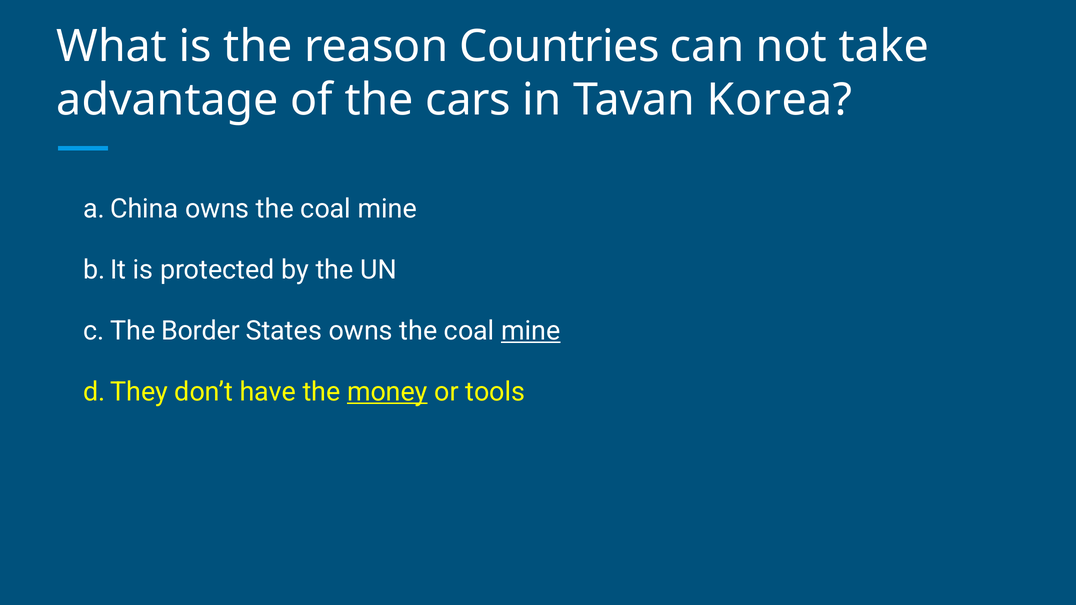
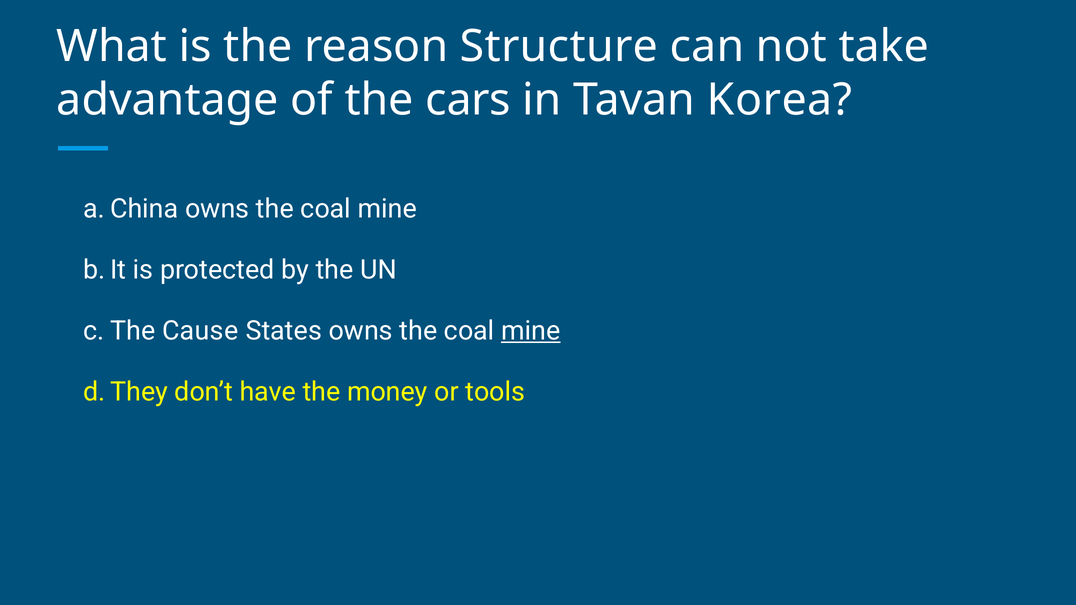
Countries: Countries -> Structure (559, 46)
Border: Border -> Cause (200, 331)
money underline: present -> none (387, 392)
